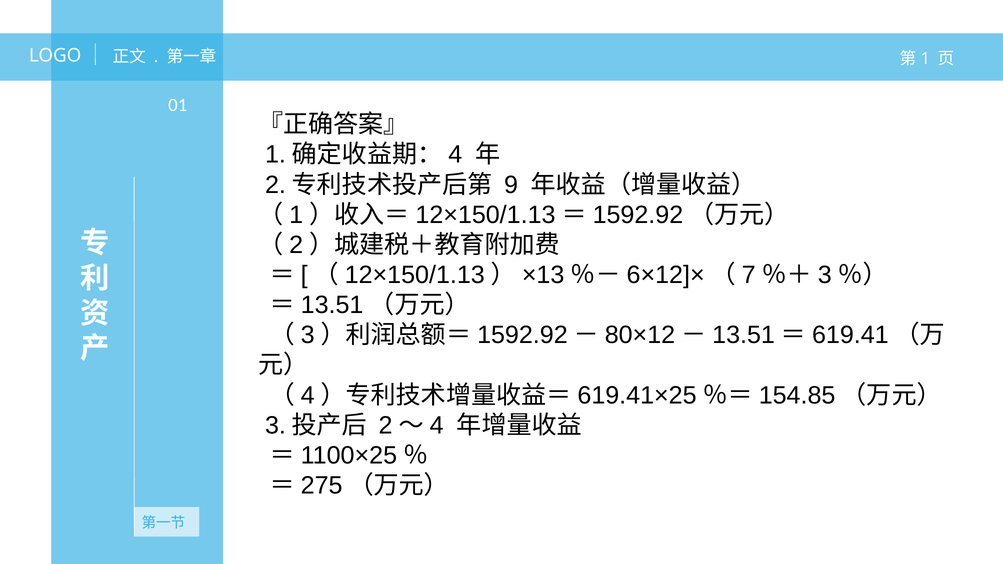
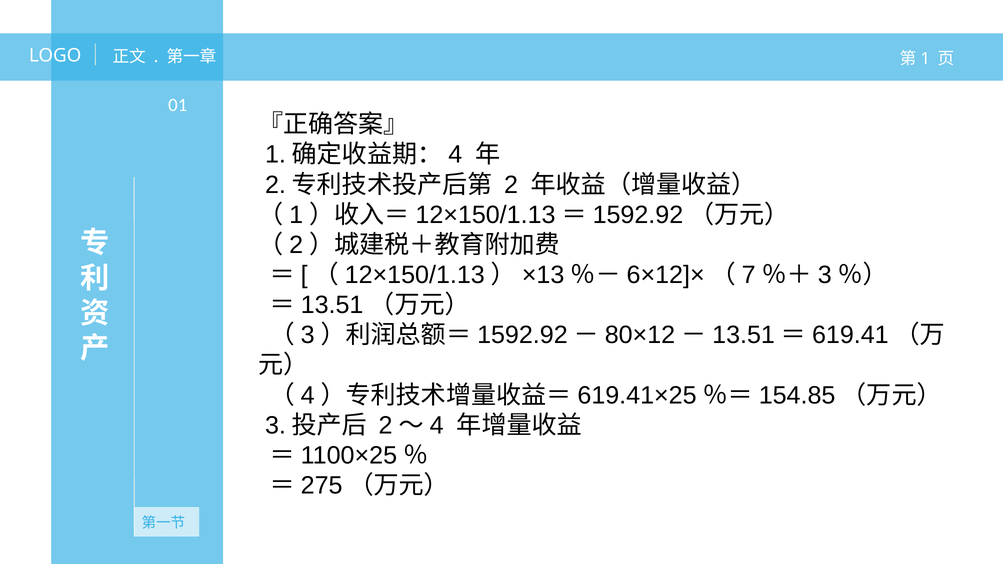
9: 9 -> 2 (511, 185)
